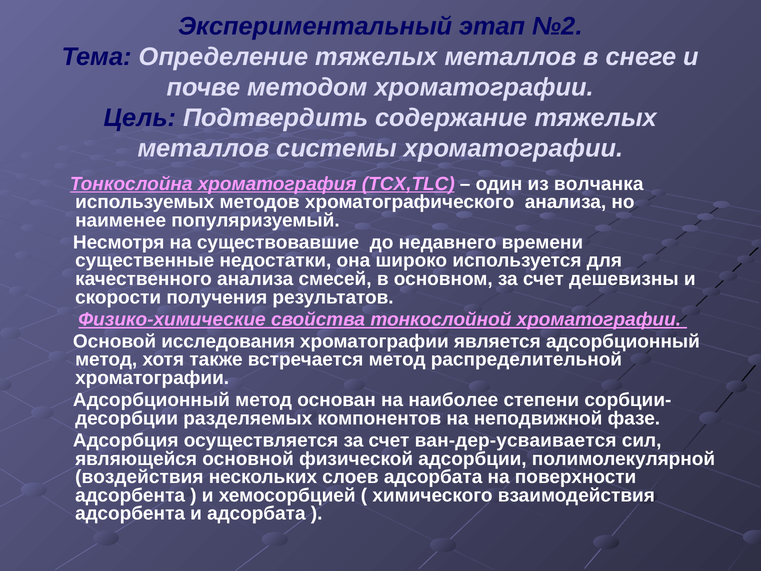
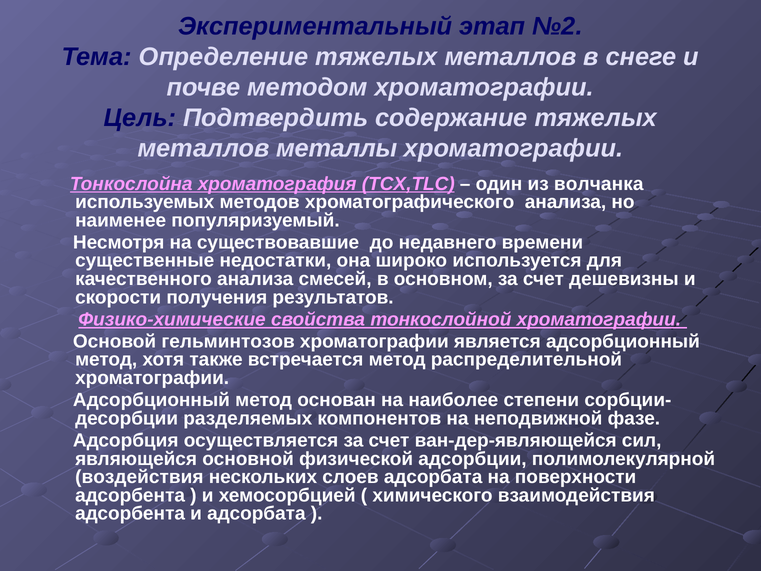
системы: системы -> металлы (337, 148)
исследования: исследования -> гельминтозов (228, 341)
ван-дер-усваивается: ван-дер-усваивается -> ван-дер-являющейся (516, 440)
